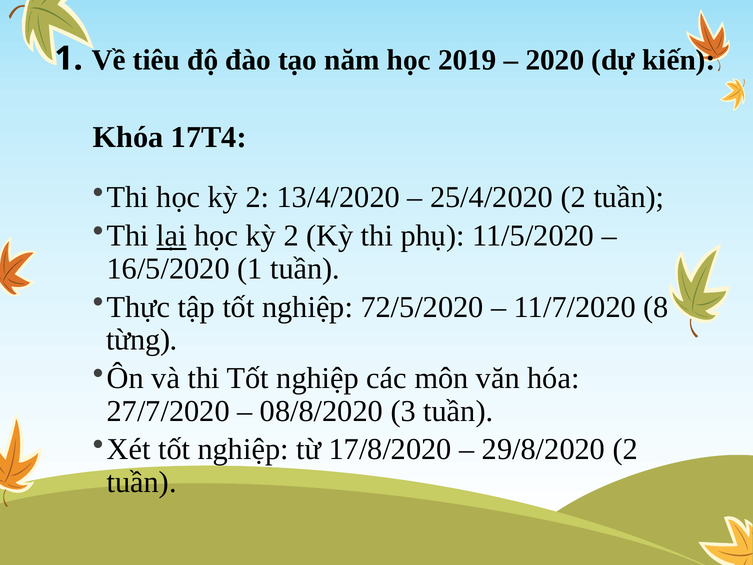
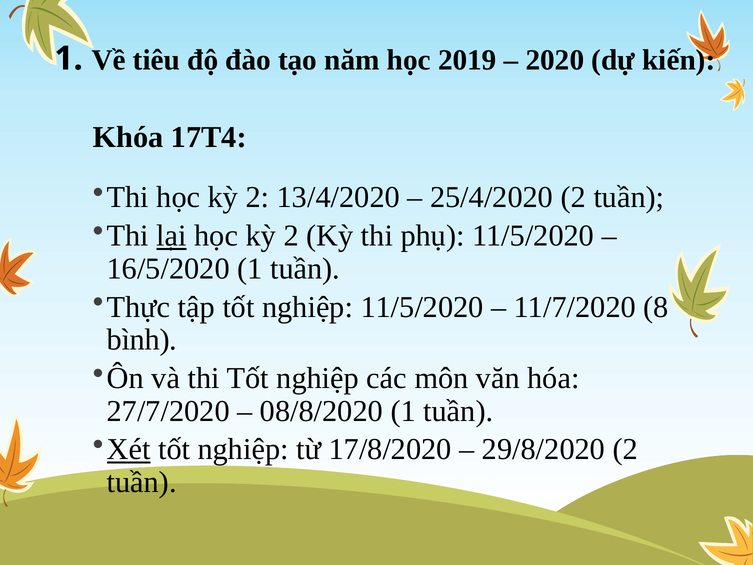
nghiệp 72/5/2020: 72/5/2020 -> 11/5/2020 (422, 307)
từng: từng -> bình (142, 340)
08/8/2020 3: 3 -> 1 (403, 411)
Xét underline: none -> present (129, 449)
